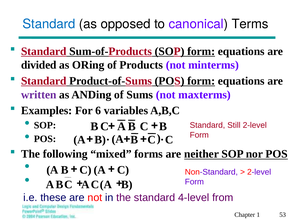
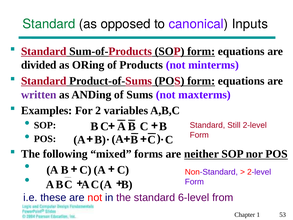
Standard colour: blue -> green (49, 24)
Terms: Terms -> Inputs (250, 24)
6: 6 -> 2 (98, 111)
4-level: 4-level -> 6-level (194, 197)
